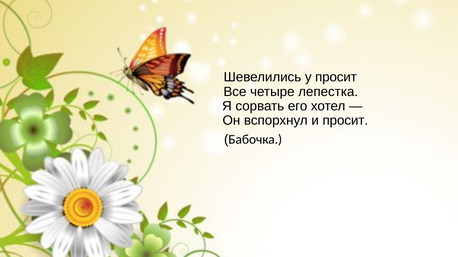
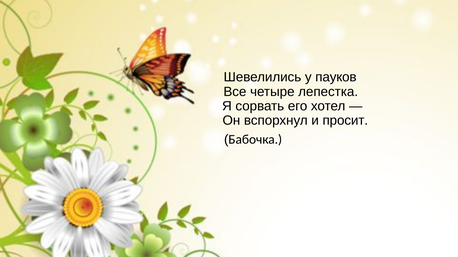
у просит: просит -> пауков (336, 77)
